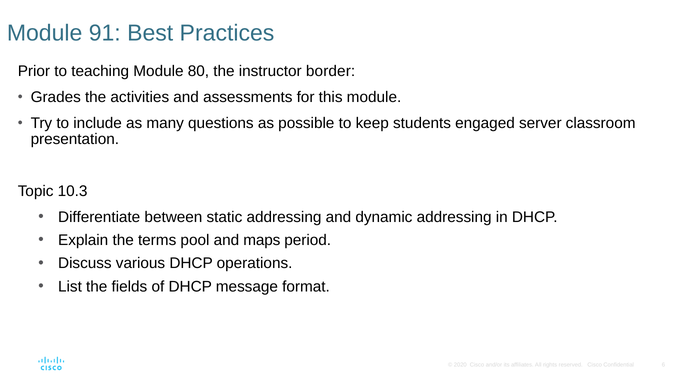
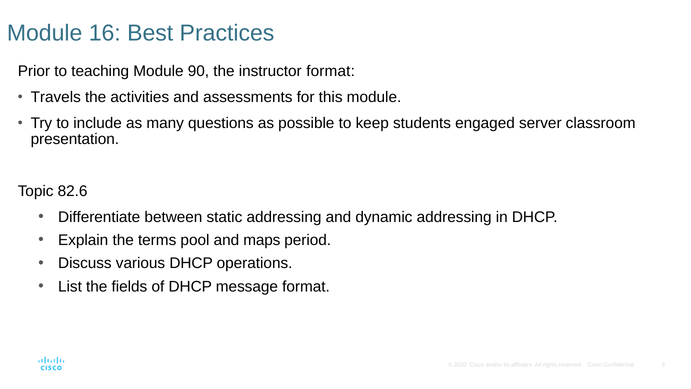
91: 91 -> 16 (105, 33)
80: 80 -> 90 (198, 71)
instructor border: border -> format (331, 71)
Grades: Grades -> Travels (56, 97)
10.3: 10.3 -> 82.6 (73, 191)
